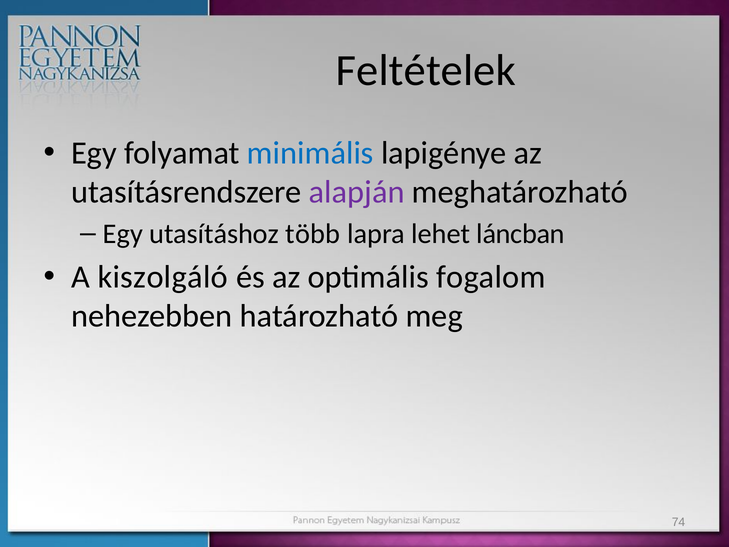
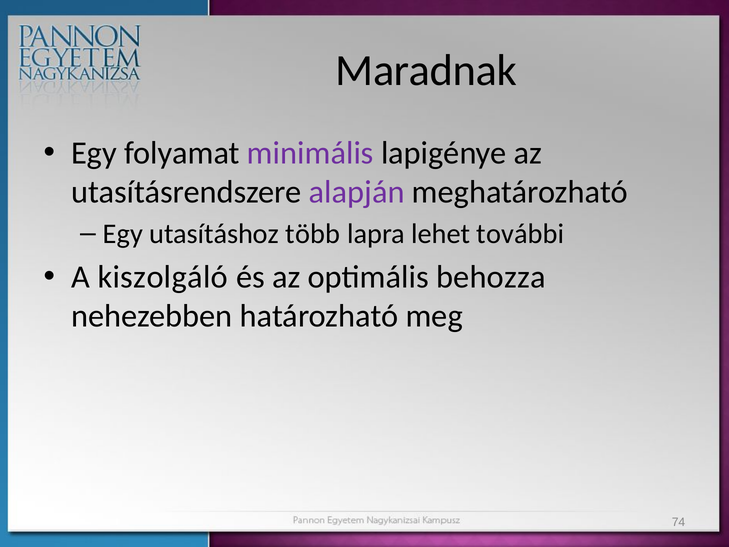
Feltételek: Feltételek -> Maradnak (426, 71)
minimális colour: blue -> purple (310, 153)
láncban: láncban -> további (520, 234)
fogalom: fogalom -> behozza (491, 277)
